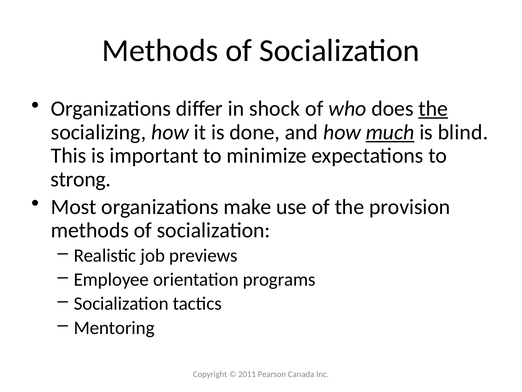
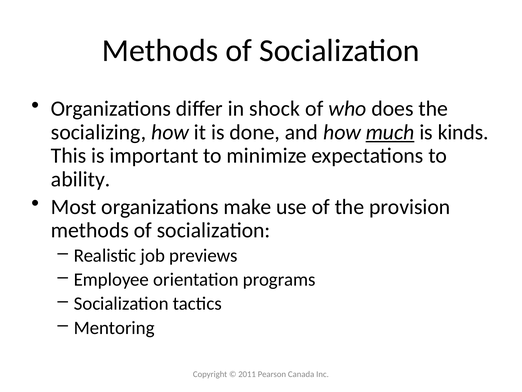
the underline: present -> none (433, 109)
blind: blind -> kinds (463, 132)
strong: strong -> ability (81, 179)
